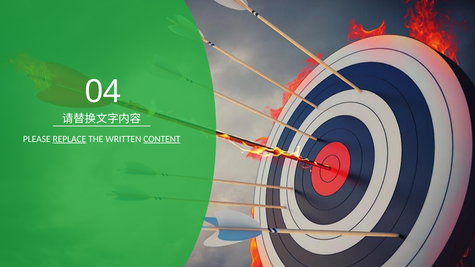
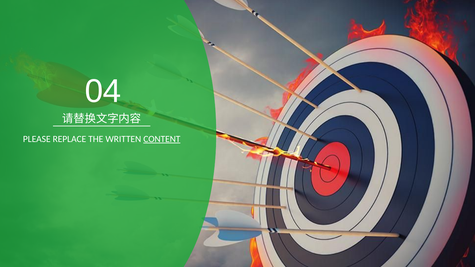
REPLACE underline: present -> none (69, 139)
